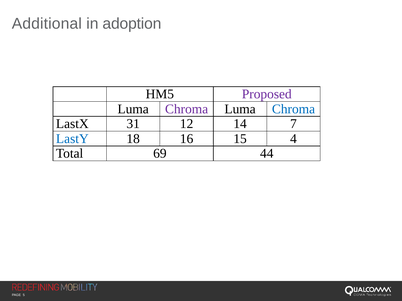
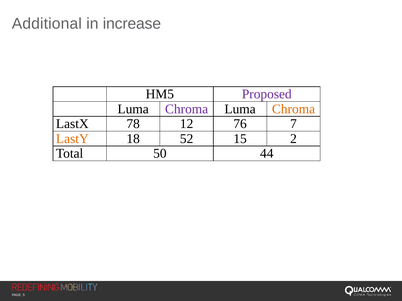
adoption: adoption -> increase (132, 24)
Chroma colour: blue -> orange (294, 109)
31: 31 -> 78 (133, 124)
14: 14 -> 76 (240, 124)
LastY colour: blue -> orange (72, 139)
16: 16 -> 52 (187, 139)
4: 4 -> 2 (294, 139)
69: 69 -> 50 (160, 154)
